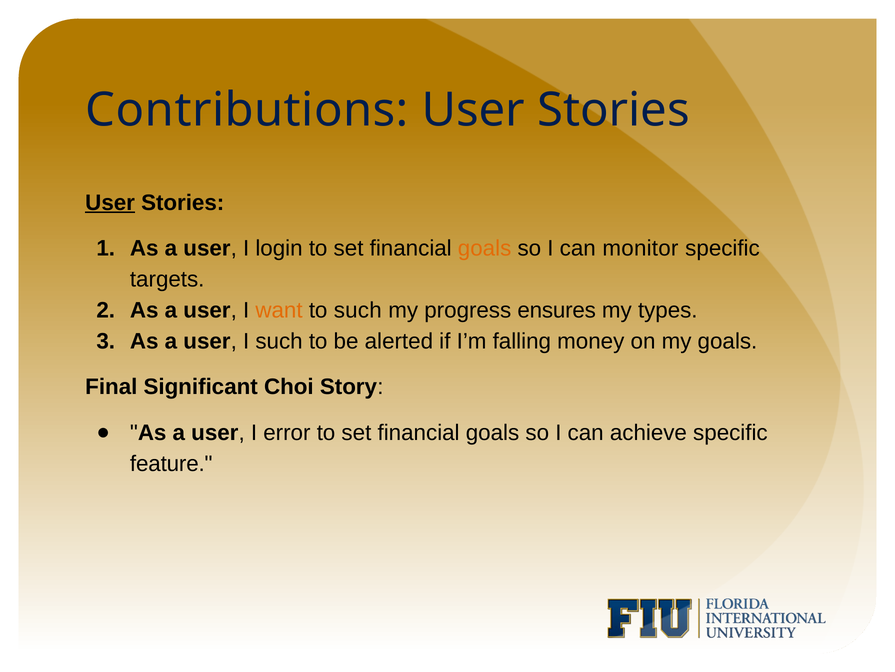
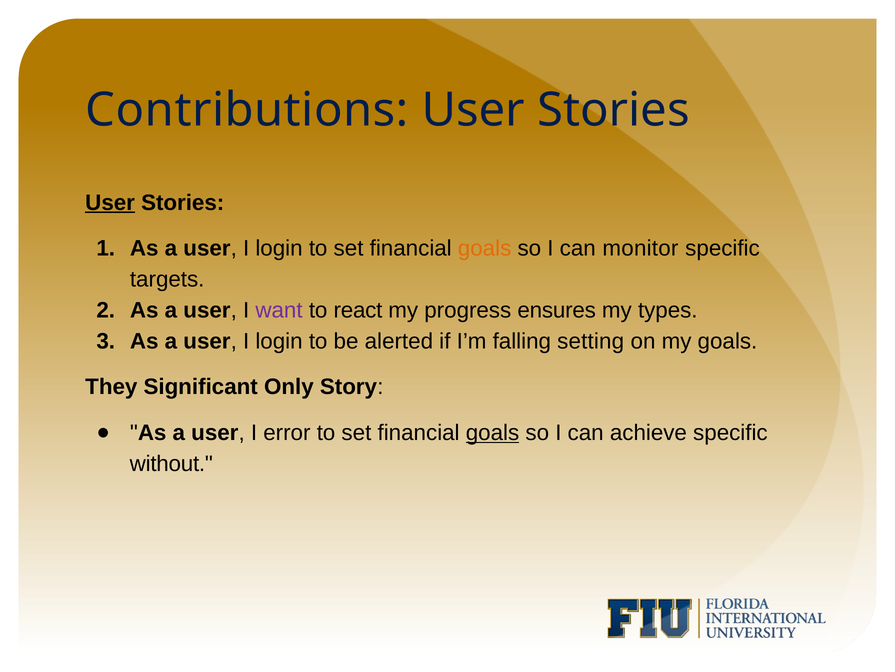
want colour: orange -> purple (279, 310)
to such: such -> react (358, 310)
such: such -> login (279, 341)
money: money -> setting (591, 341)
Final: Final -> They (111, 387)
Choi: Choi -> Only (289, 387)
goals underline: none -> present (492, 432)
feature: feature -> without (171, 463)
